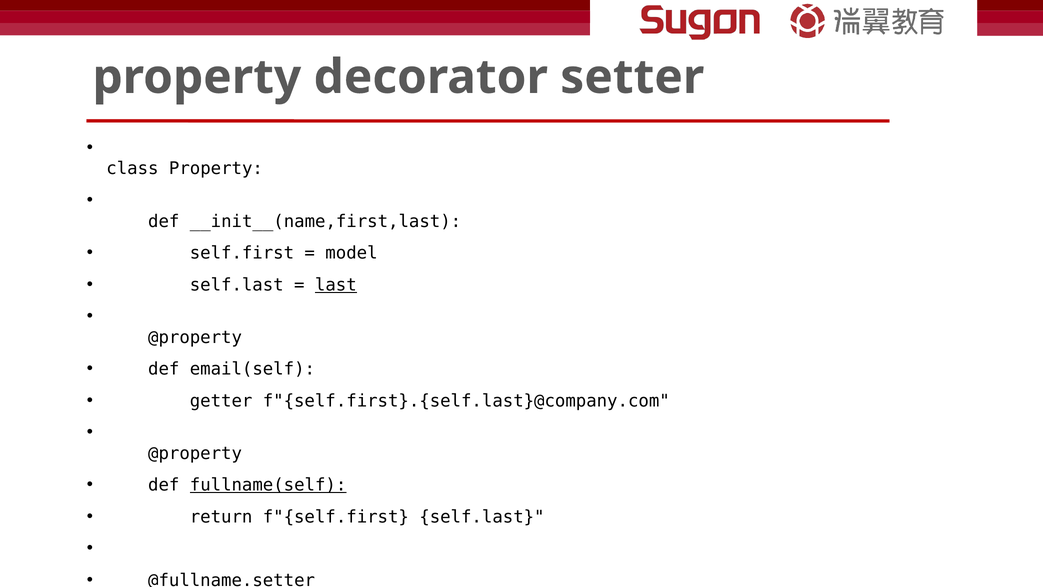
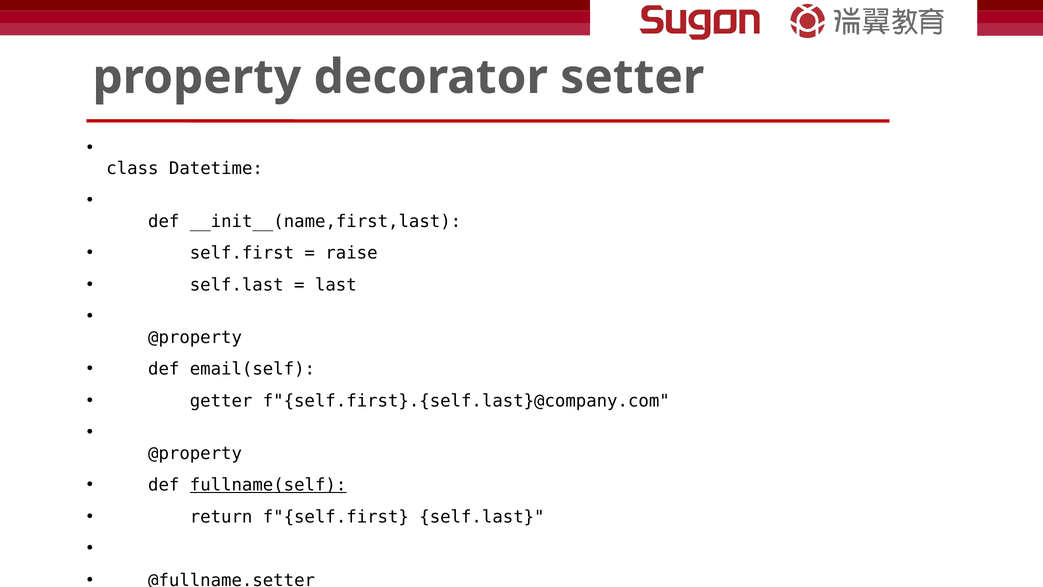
class Property: Property -> Datetime (216, 169)
model: model -> raise (352, 253)
last underline: present -> none (336, 285)
